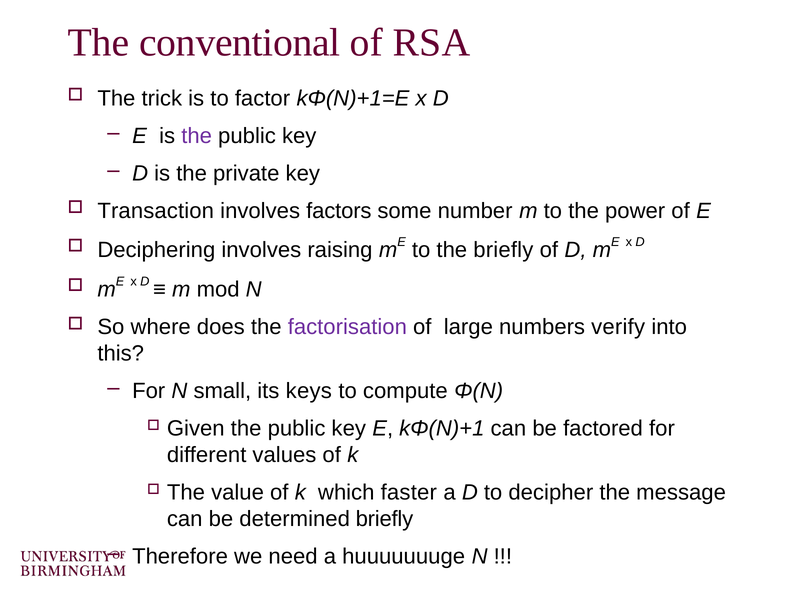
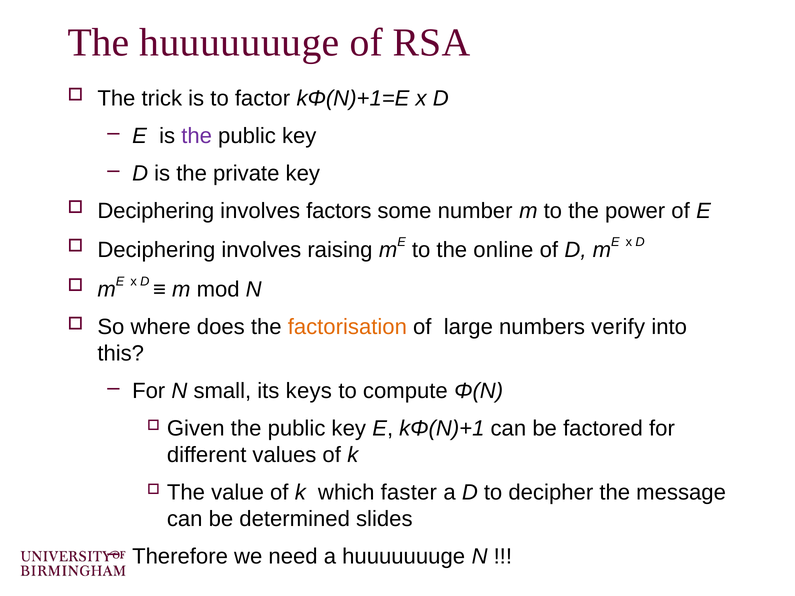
The conventional: conventional -> huuuuuuuge (239, 43)
Transaction: Transaction -> Deciphering (156, 211)
the briefly: briefly -> online (503, 250)
factorisation colour: purple -> orange (347, 327)
determined briefly: briefly -> slides (384, 519)
